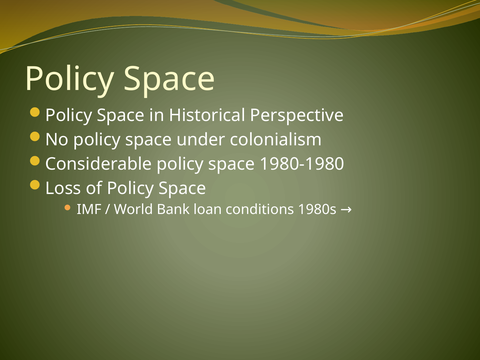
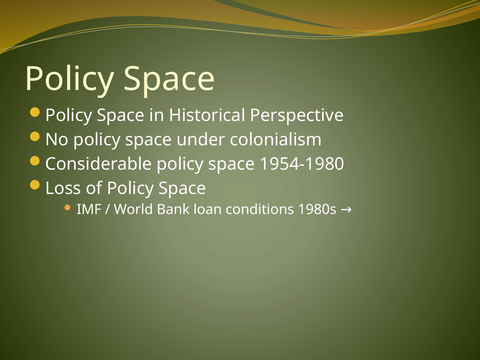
1980-1980: 1980-1980 -> 1954-1980 (302, 164)
